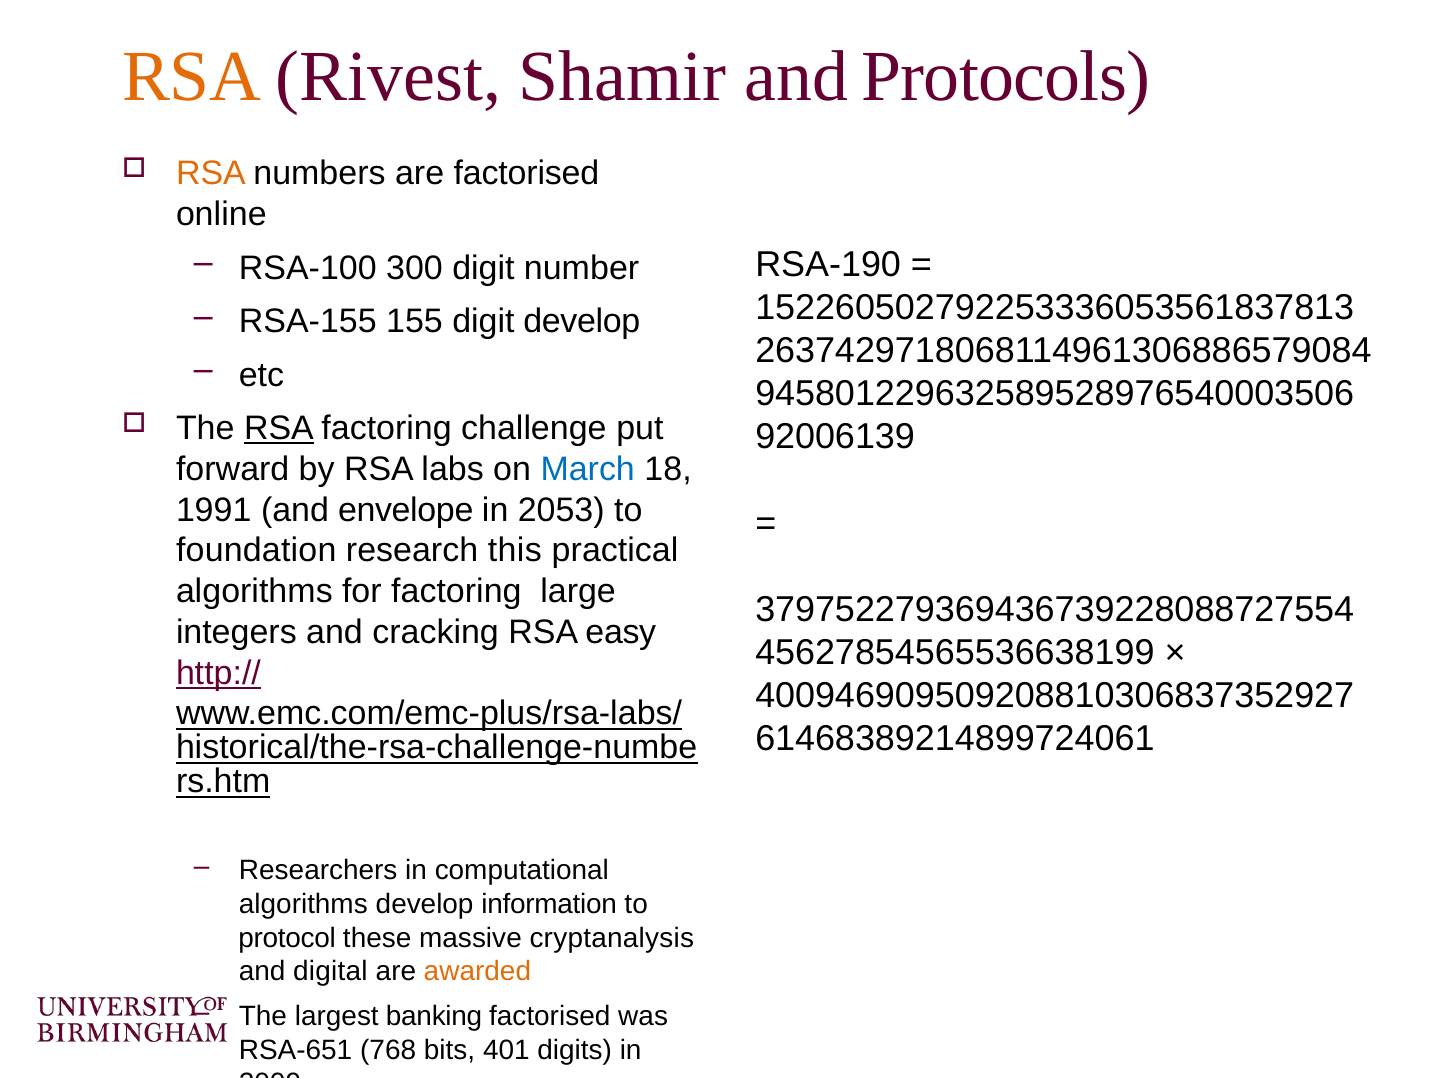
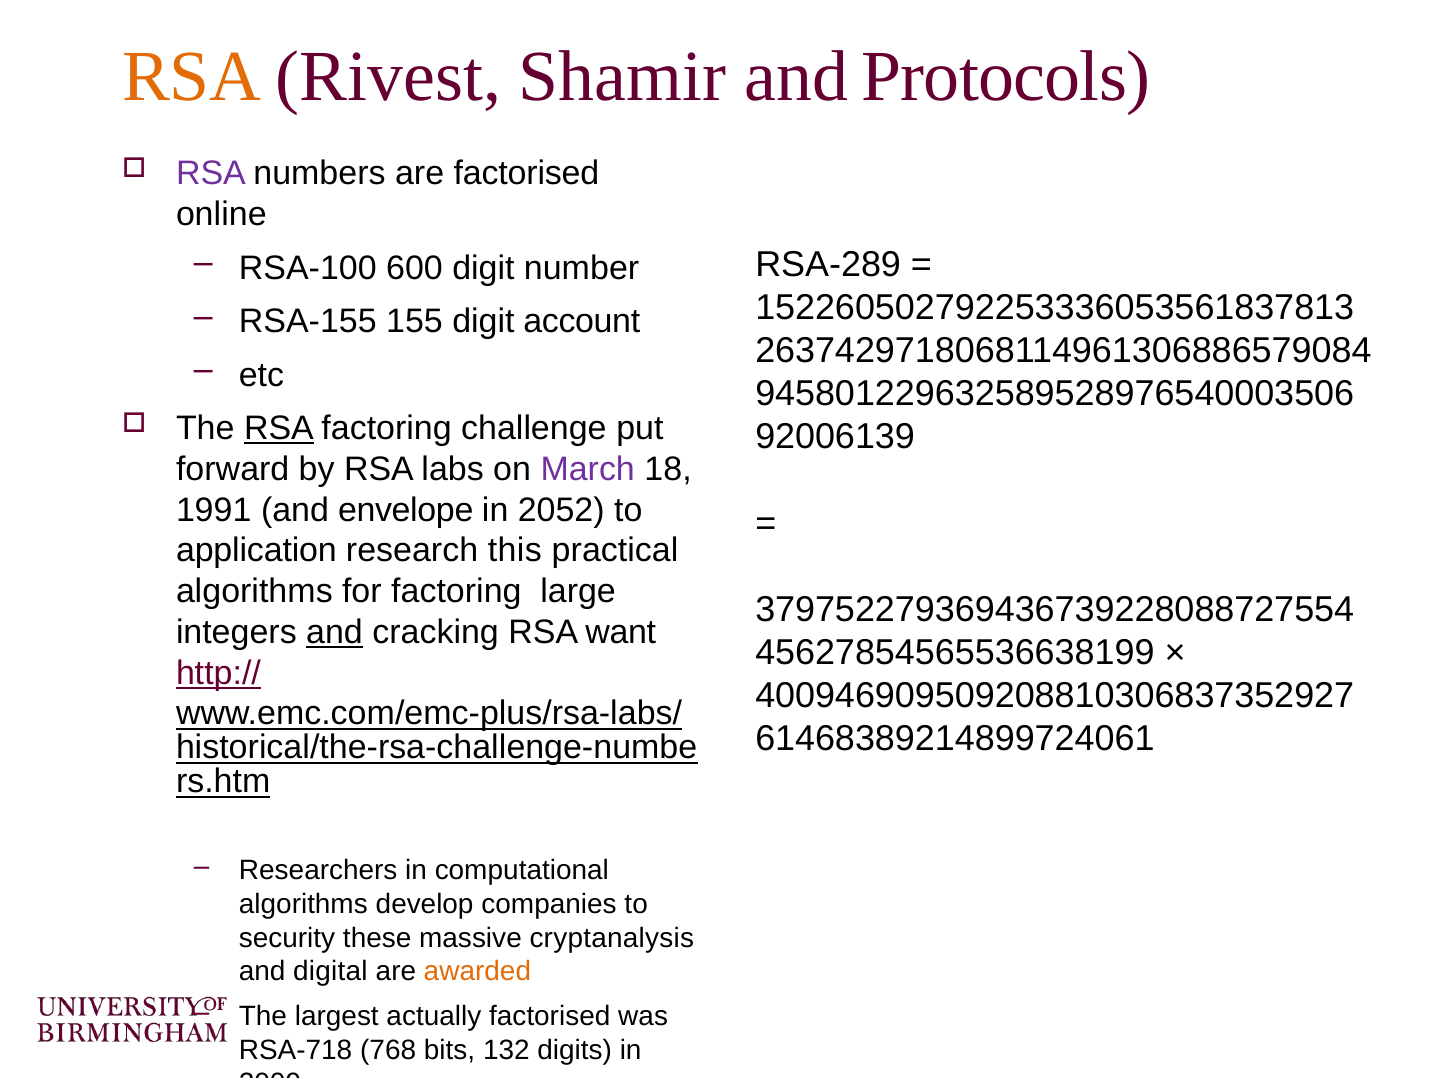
RSA colour: orange -> purple (211, 174)
RSA-190: RSA-190 -> RSA-289 (828, 264)
300: 300 -> 600 (414, 268)
digit develop: develop -> account (582, 321)
March colour: blue -> purple (588, 469)
2053: 2053 -> 2052 (561, 510)
foundation: foundation -> application (256, 551)
and underline: none -> present (335, 632)
easy: easy -> want (621, 632)
information: information -> companies (549, 904)
protocol: protocol -> security (287, 938)
banking: banking -> actually (434, 1016)
RSA-651: RSA-651 -> RSA-718 (296, 1050)
401: 401 -> 132 (506, 1050)
